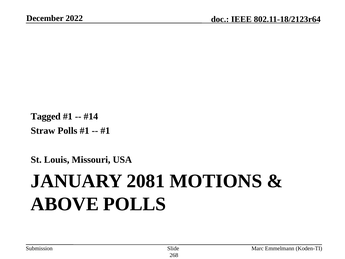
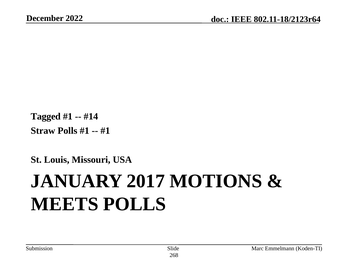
2081: 2081 -> 2017 (146, 181)
ABOVE: ABOVE -> MEETS (65, 204)
